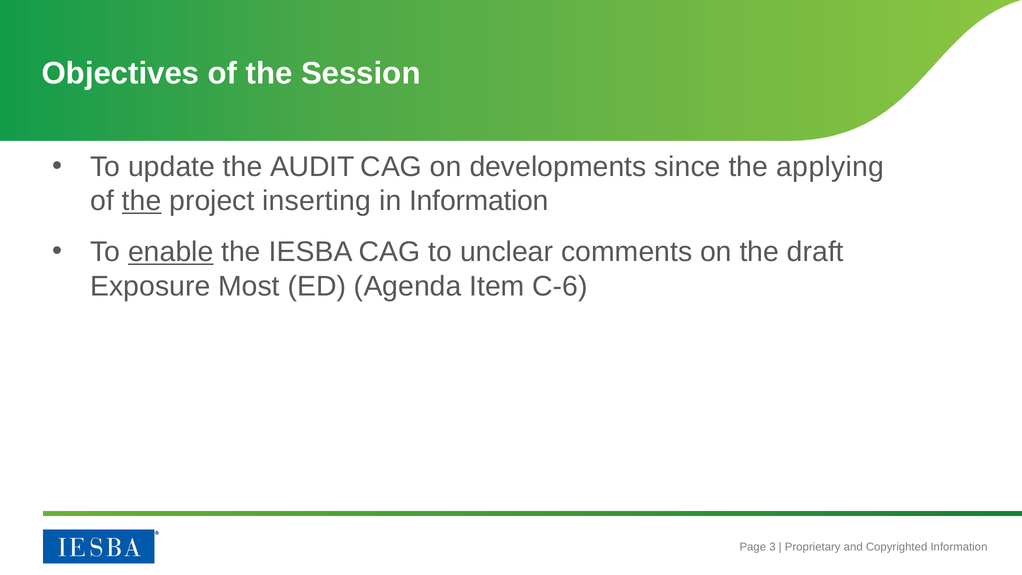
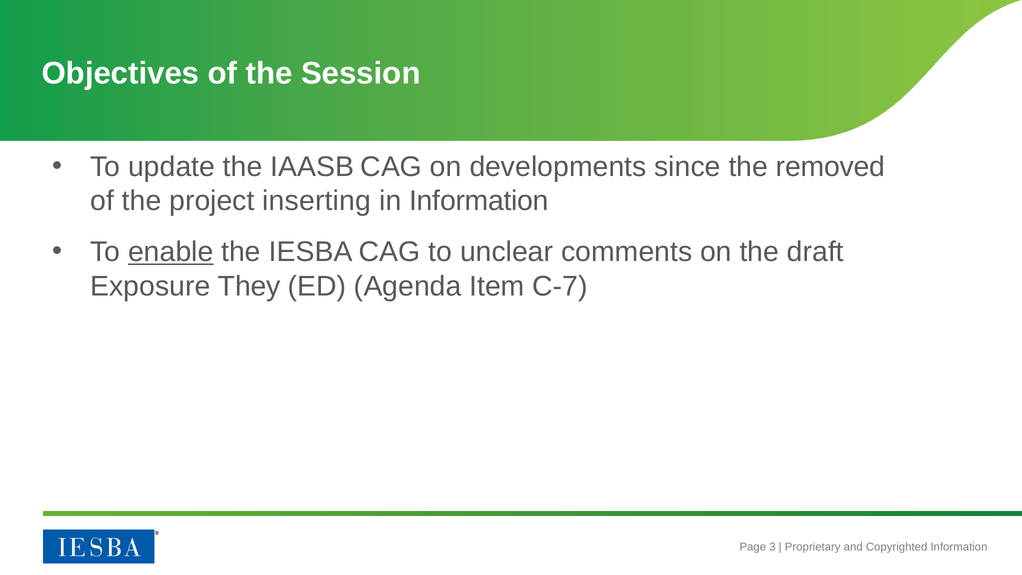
AUDIT: AUDIT -> IAASB (312, 167)
applying: applying -> removed (831, 167)
the underline: present -> none (142, 201)
Most: Most -> They (249, 286)
C-6: C-6 -> C-7 (560, 286)
